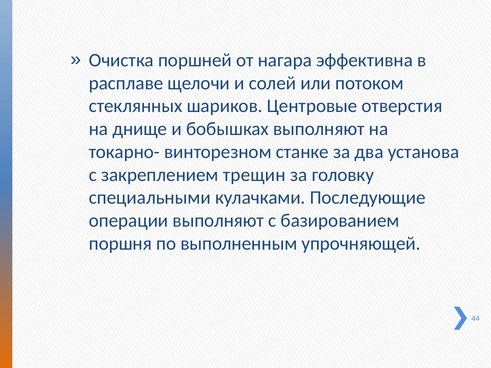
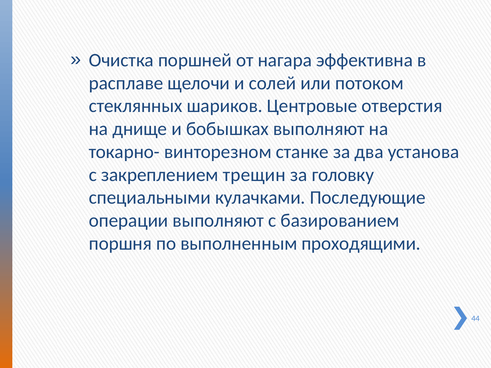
упрочняющей: упрочняющей -> проходящими (361, 244)
